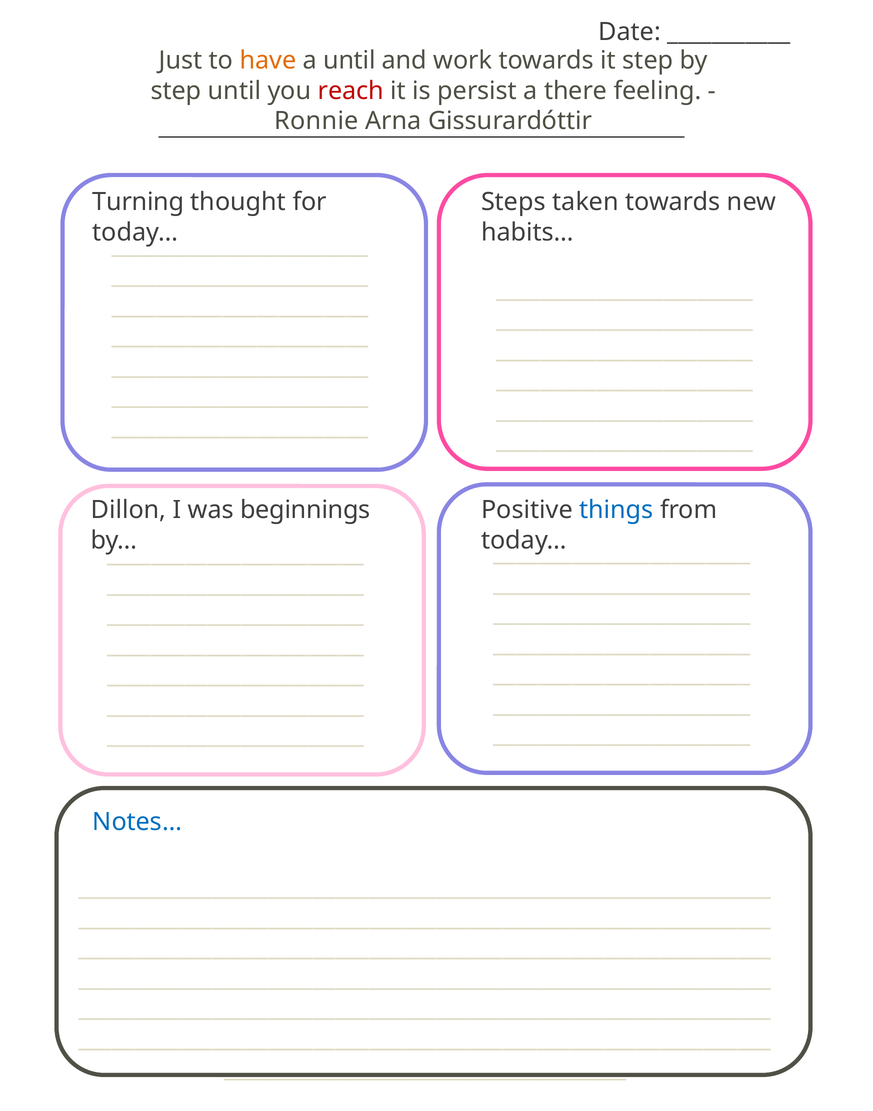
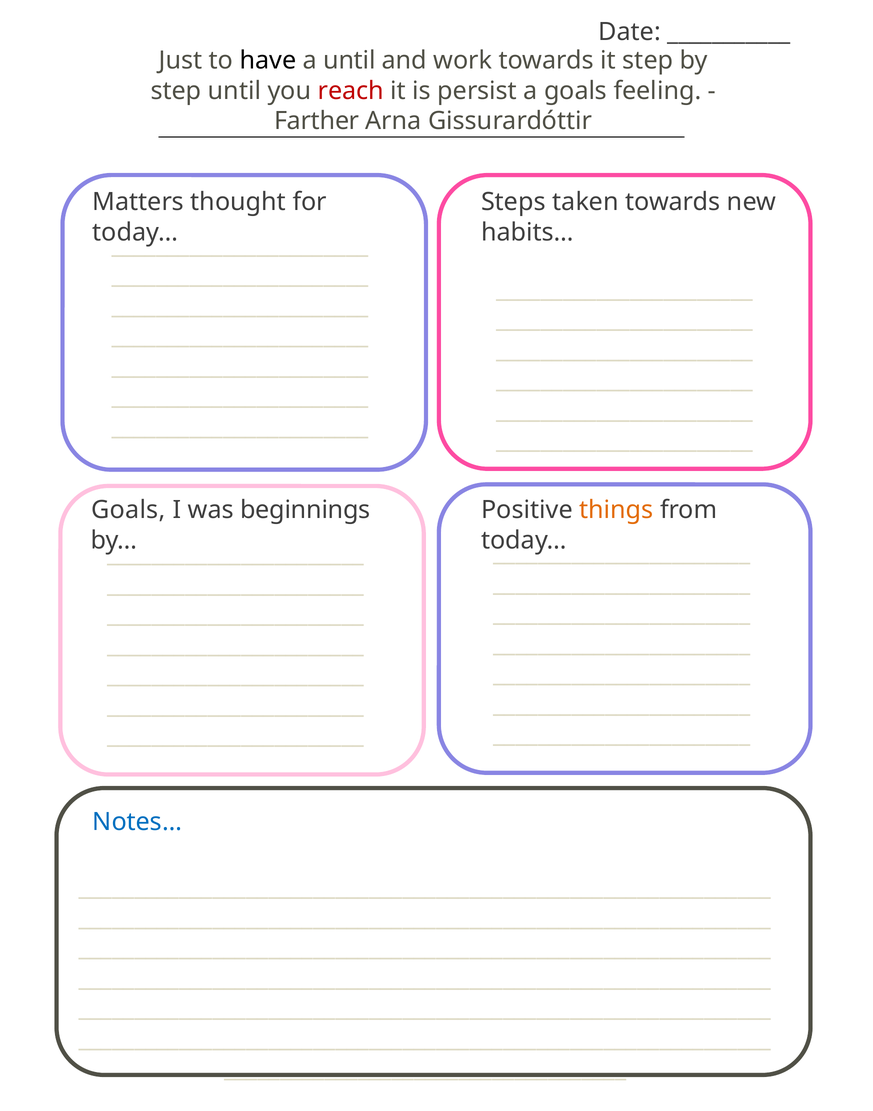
have colour: orange -> black (268, 61)
a there: there -> goals (576, 91)
Ronnie: Ronnie -> Farther (317, 121)
Turning: Turning -> Matters (138, 202)
Dillon: Dillon -> Goals (128, 510)
things colour: blue -> orange (616, 510)
